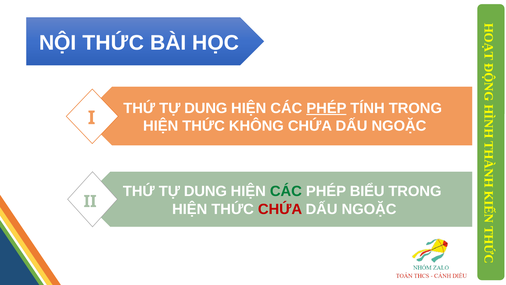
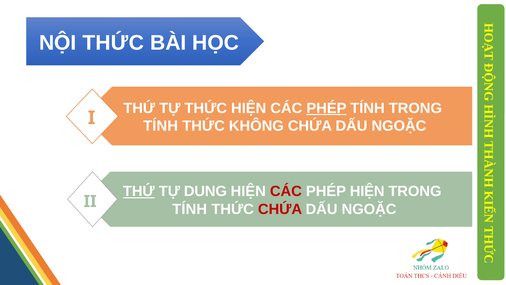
DUNG: DUNG -> THỨC (206, 108)
HIỆN: HIỆN -> TÍNH (161, 126)
THỨ underline: none -> present (139, 191)
CÁC colour: green -> red (286, 191)
PHÉP BIỂU: BIỂU -> HIỆN (367, 191)
HIỆN: HIỆN -> TÍNH (190, 209)
